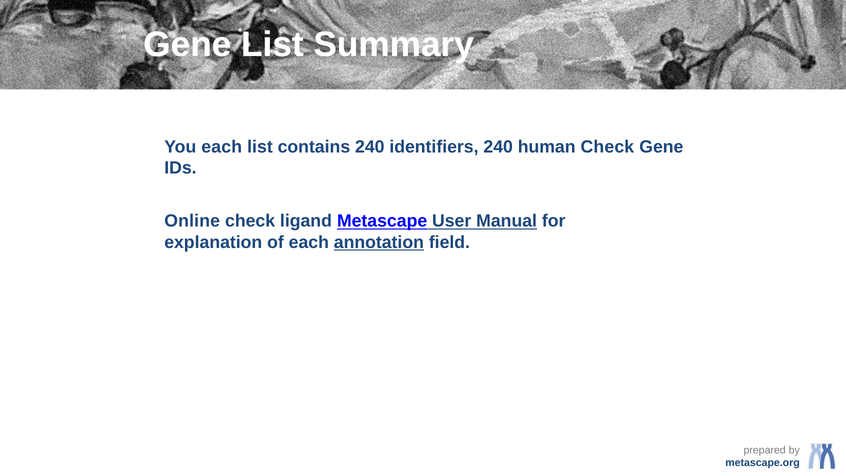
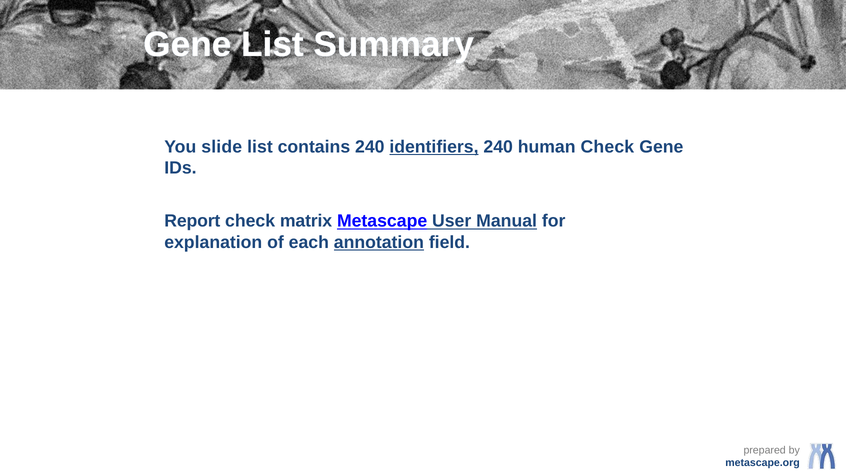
You each: each -> slide (222, 147)
identifiers underline: none -> present (434, 147)
Online: Online -> Report (192, 221)
ligand: ligand -> matrix (306, 221)
